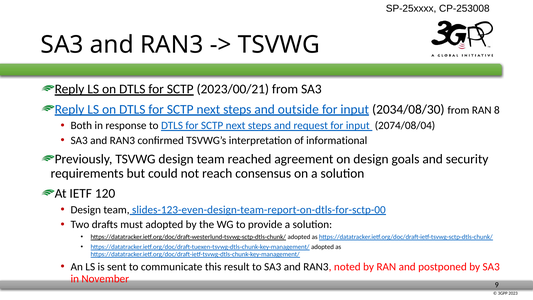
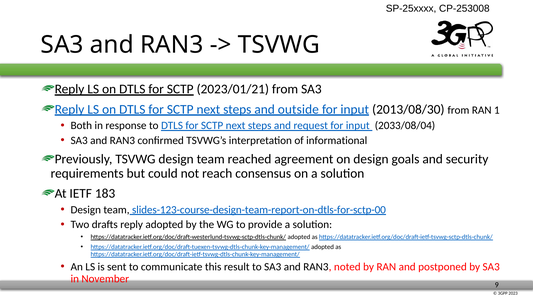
2023/00/21: 2023/00/21 -> 2023/01/21 (233, 89)
2034/08/30: 2034/08/30 -> 2013/08/30 (408, 109)
8: 8 -> 1 (497, 110)
2074/08/04: 2074/08/04 -> 2033/08/04 (405, 126)
120: 120 -> 183 (105, 193)
slides-123-even-design-team-report-on-dtls-for-sctp-00: slides-123-even-design-team-report-on-dtls-for-sctp-00 -> slides-123-course-design-team-report-on-dtls-for-sctp-00 (259, 210)
drafts must: must -> reply (132, 224)
